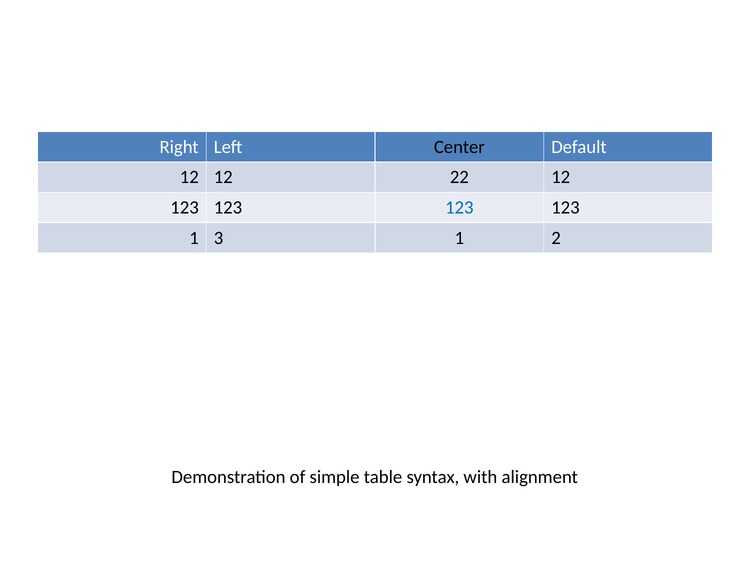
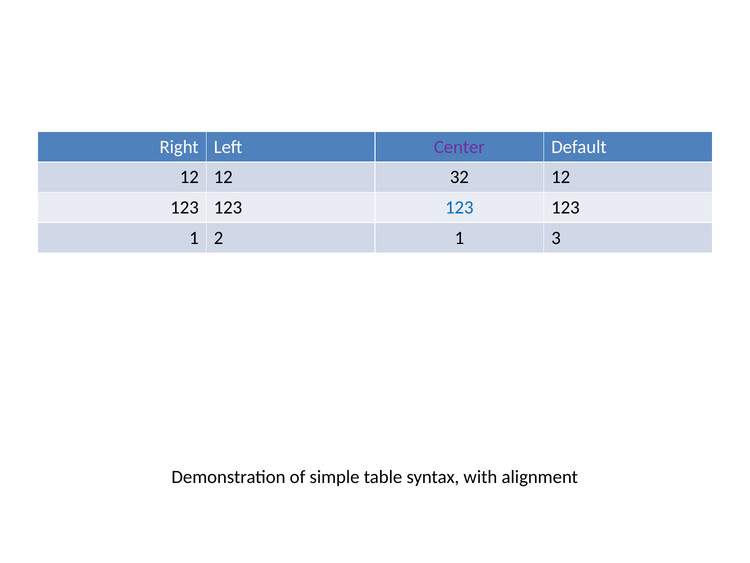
Center colour: black -> purple (459, 147)
22: 22 -> 32 (459, 177)
3: 3 -> 2 (218, 238)
2: 2 -> 3 (556, 238)
